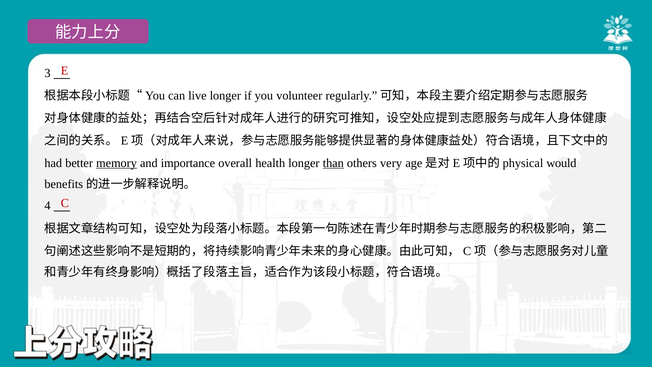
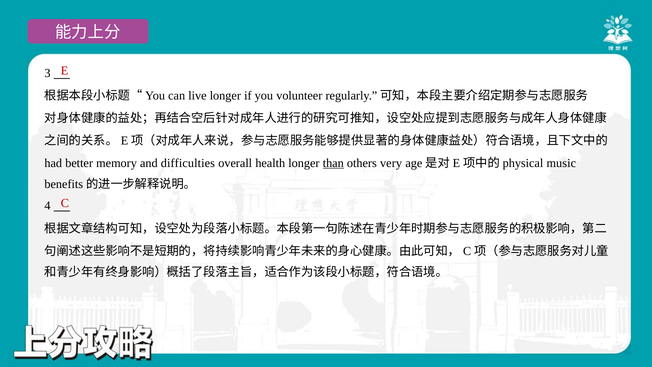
memory underline: present -> none (117, 163)
importance: importance -> difficulties (188, 163)
would: would -> music (561, 163)
